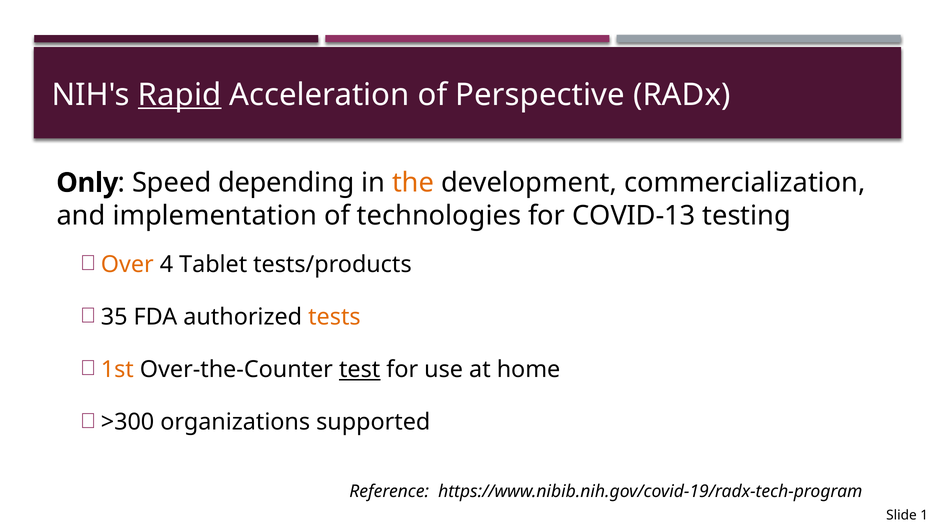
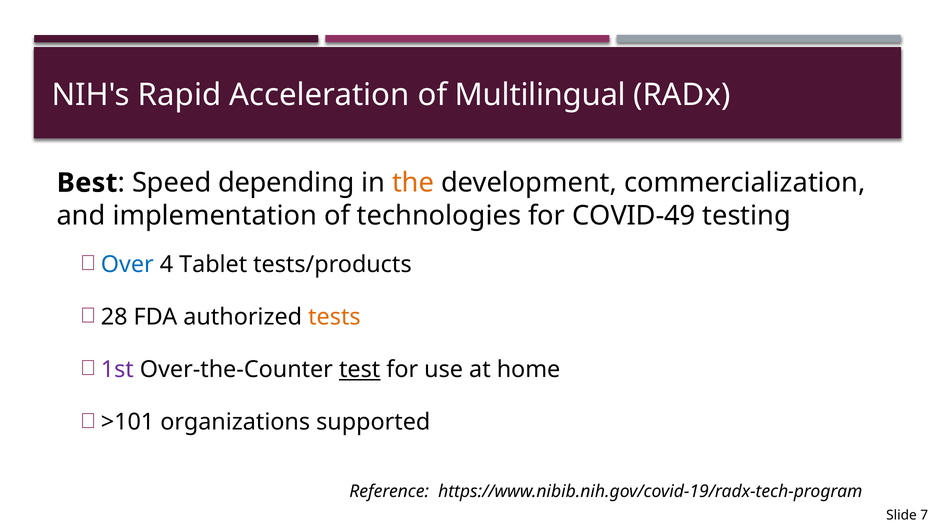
Rapid underline: present -> none (180, 95)
Perspective: Perspective -> Multilingual (540, 95)
Only: Only -> Best (87, 183)
COVID-13: COVID-13 -> COVID-49 (634, 216)
Over colour: orange -> blue (127, 264)
35: 35 -> 28 (114, 317)
1st colour: orange -> purple (117, 370)
>300: >300 -> >101 (128, 422)
1: 1 -> 7 (924, 515)
